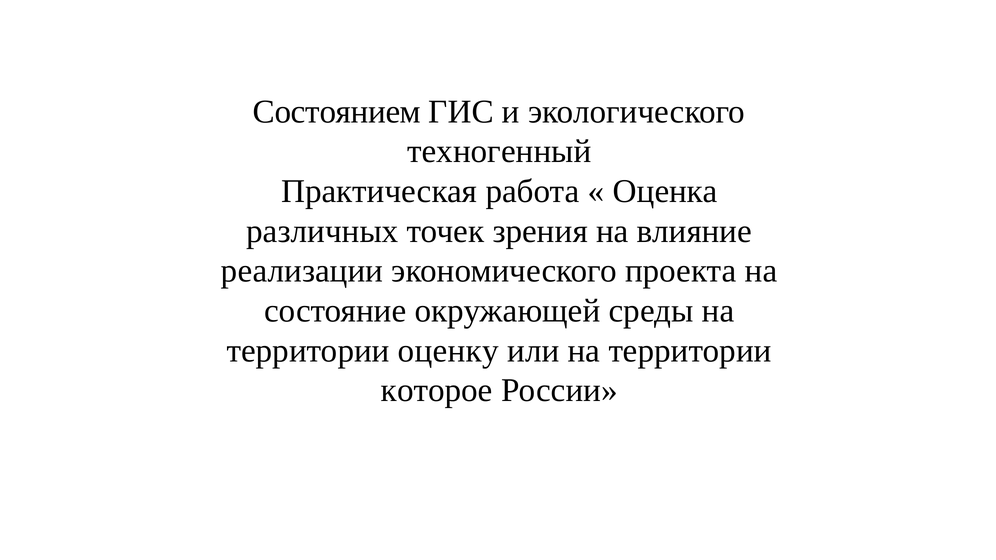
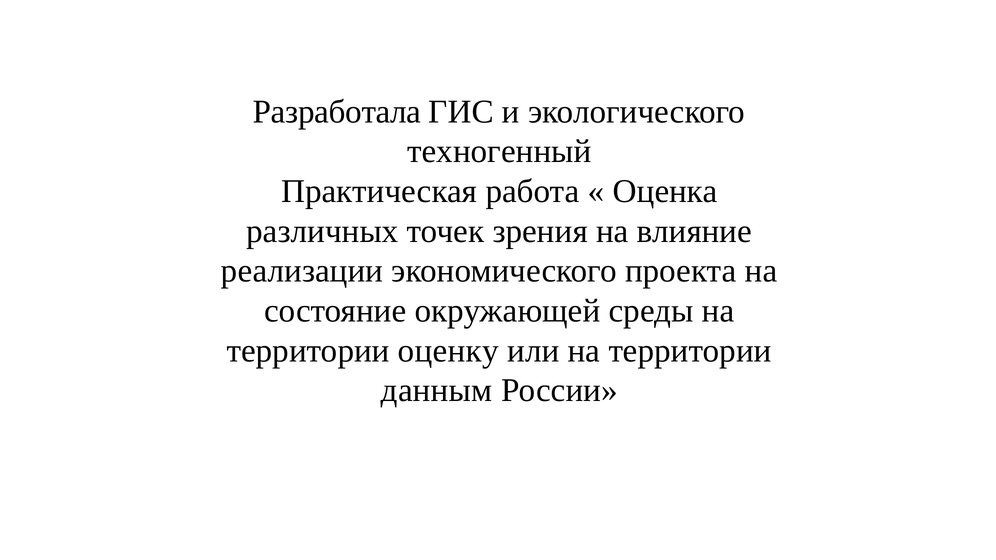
Состоянием: Состоянием -> Разработала (337, 112)
которое: которое -> данным (437, 391)
